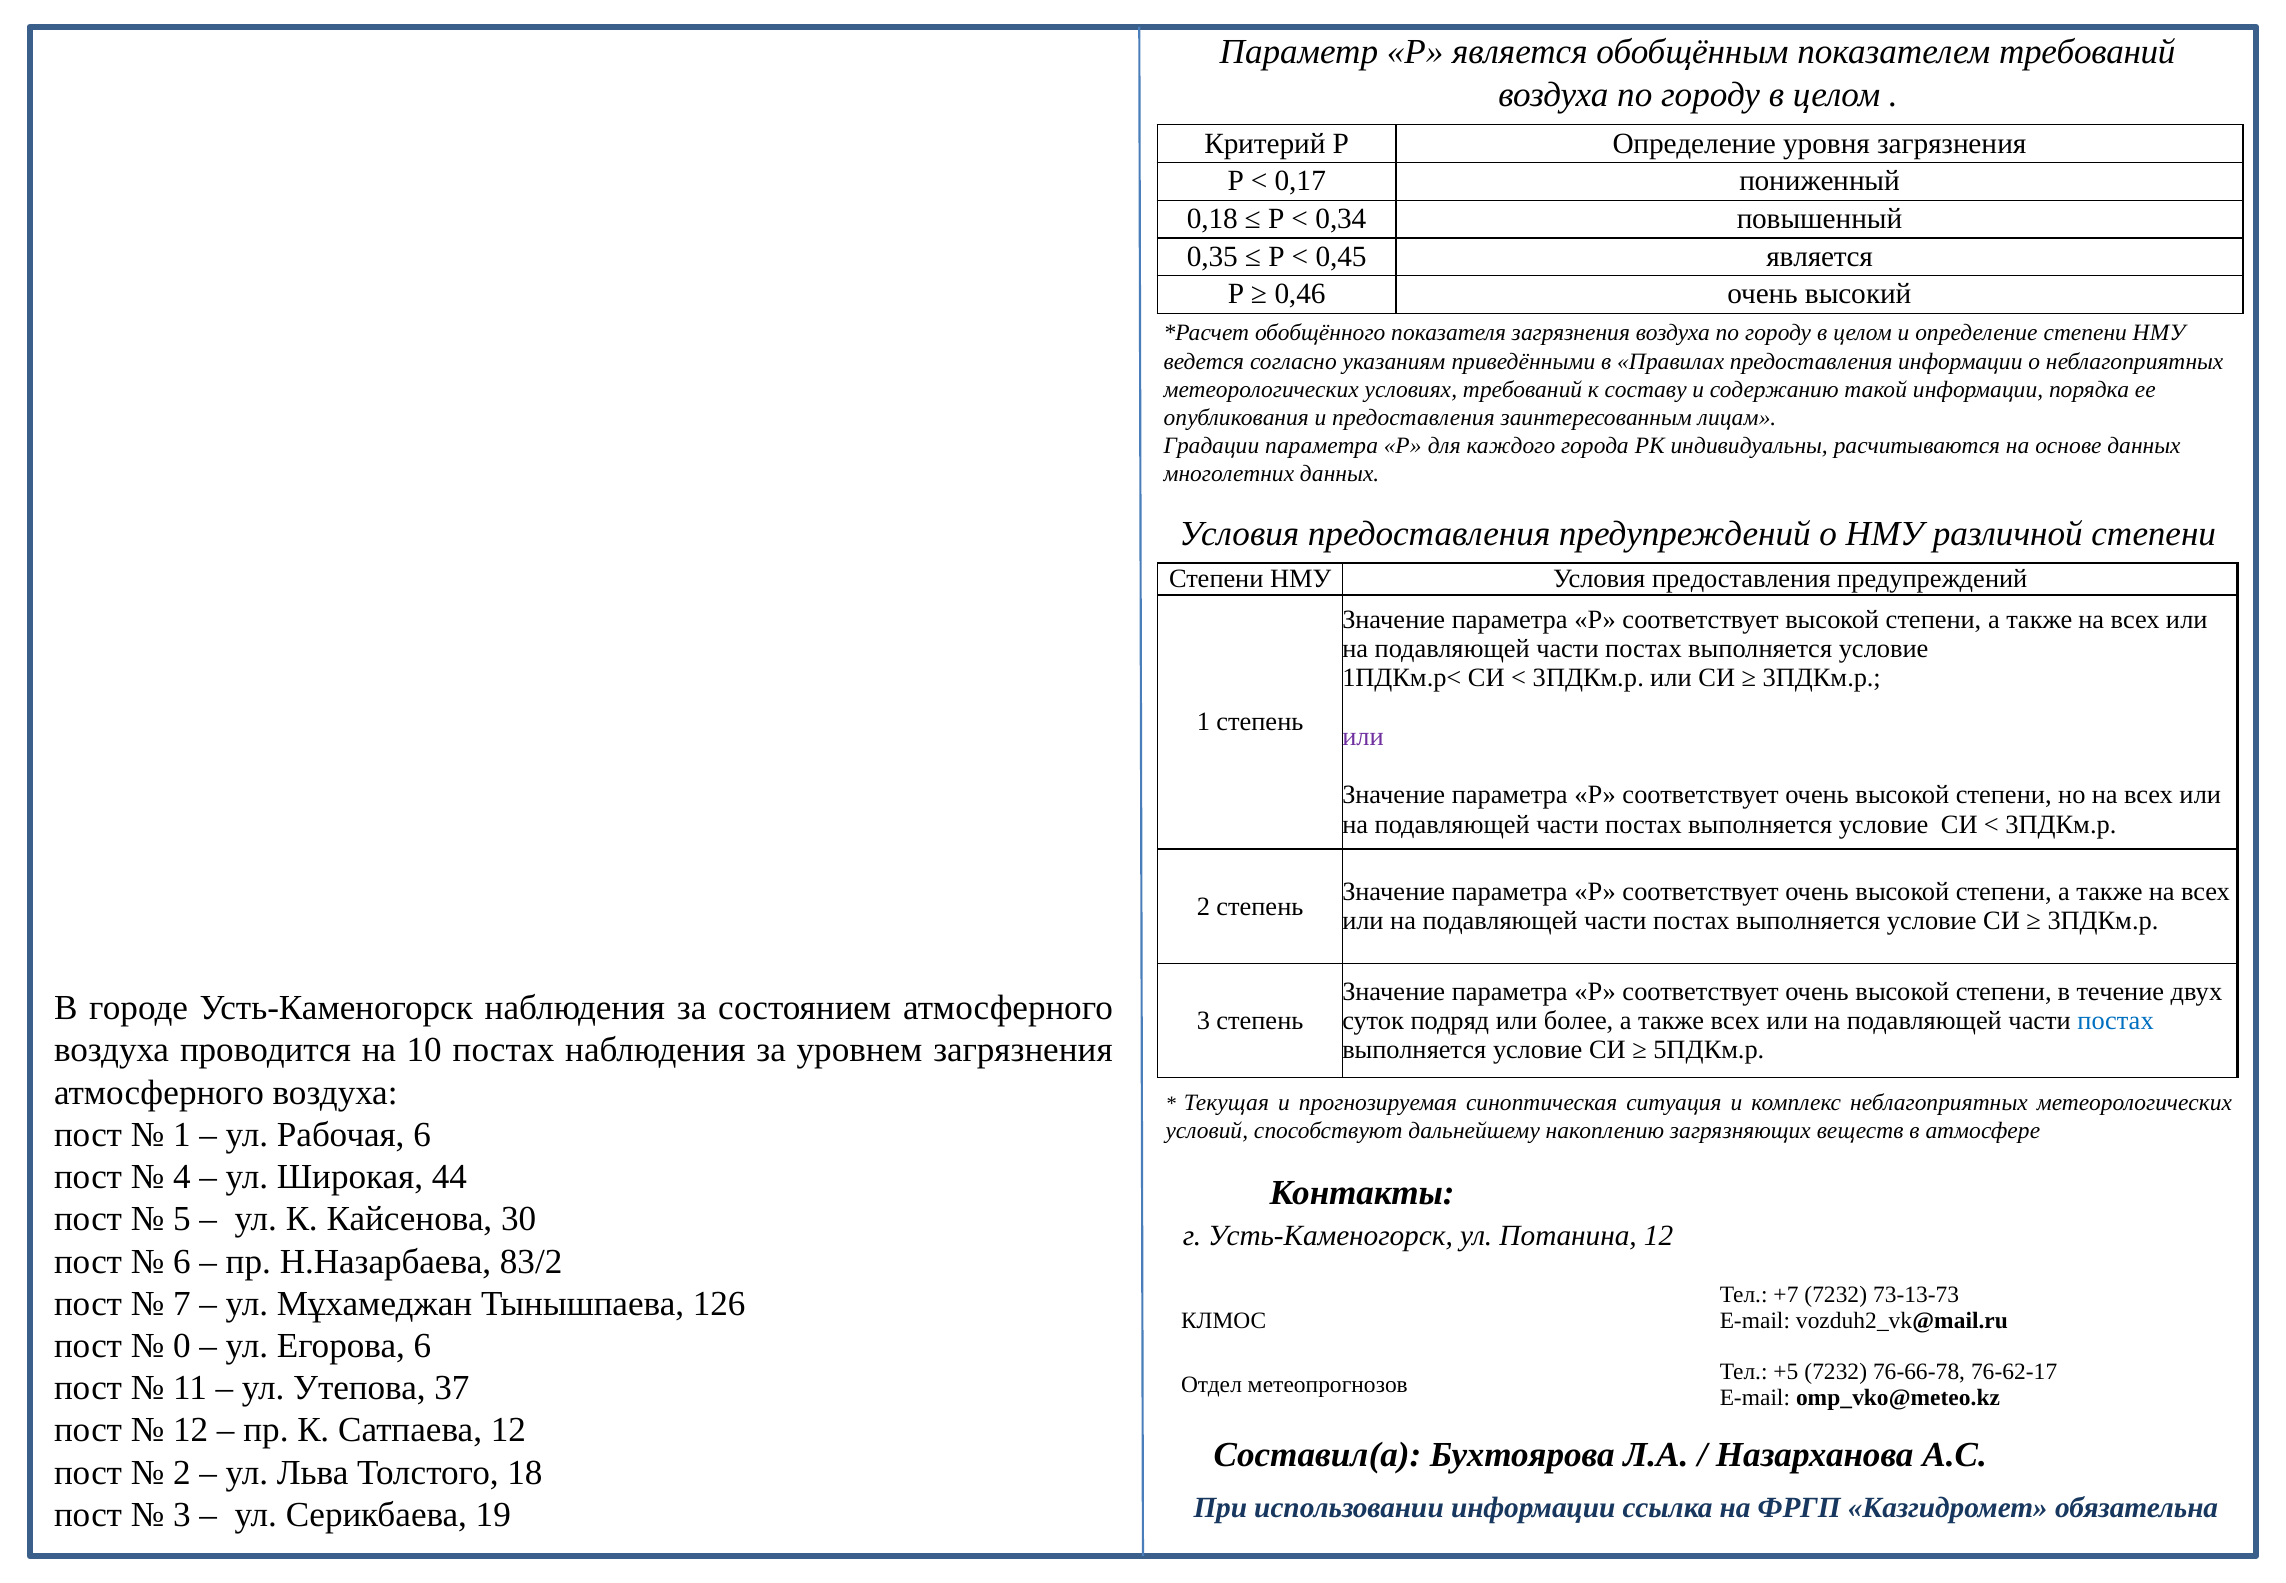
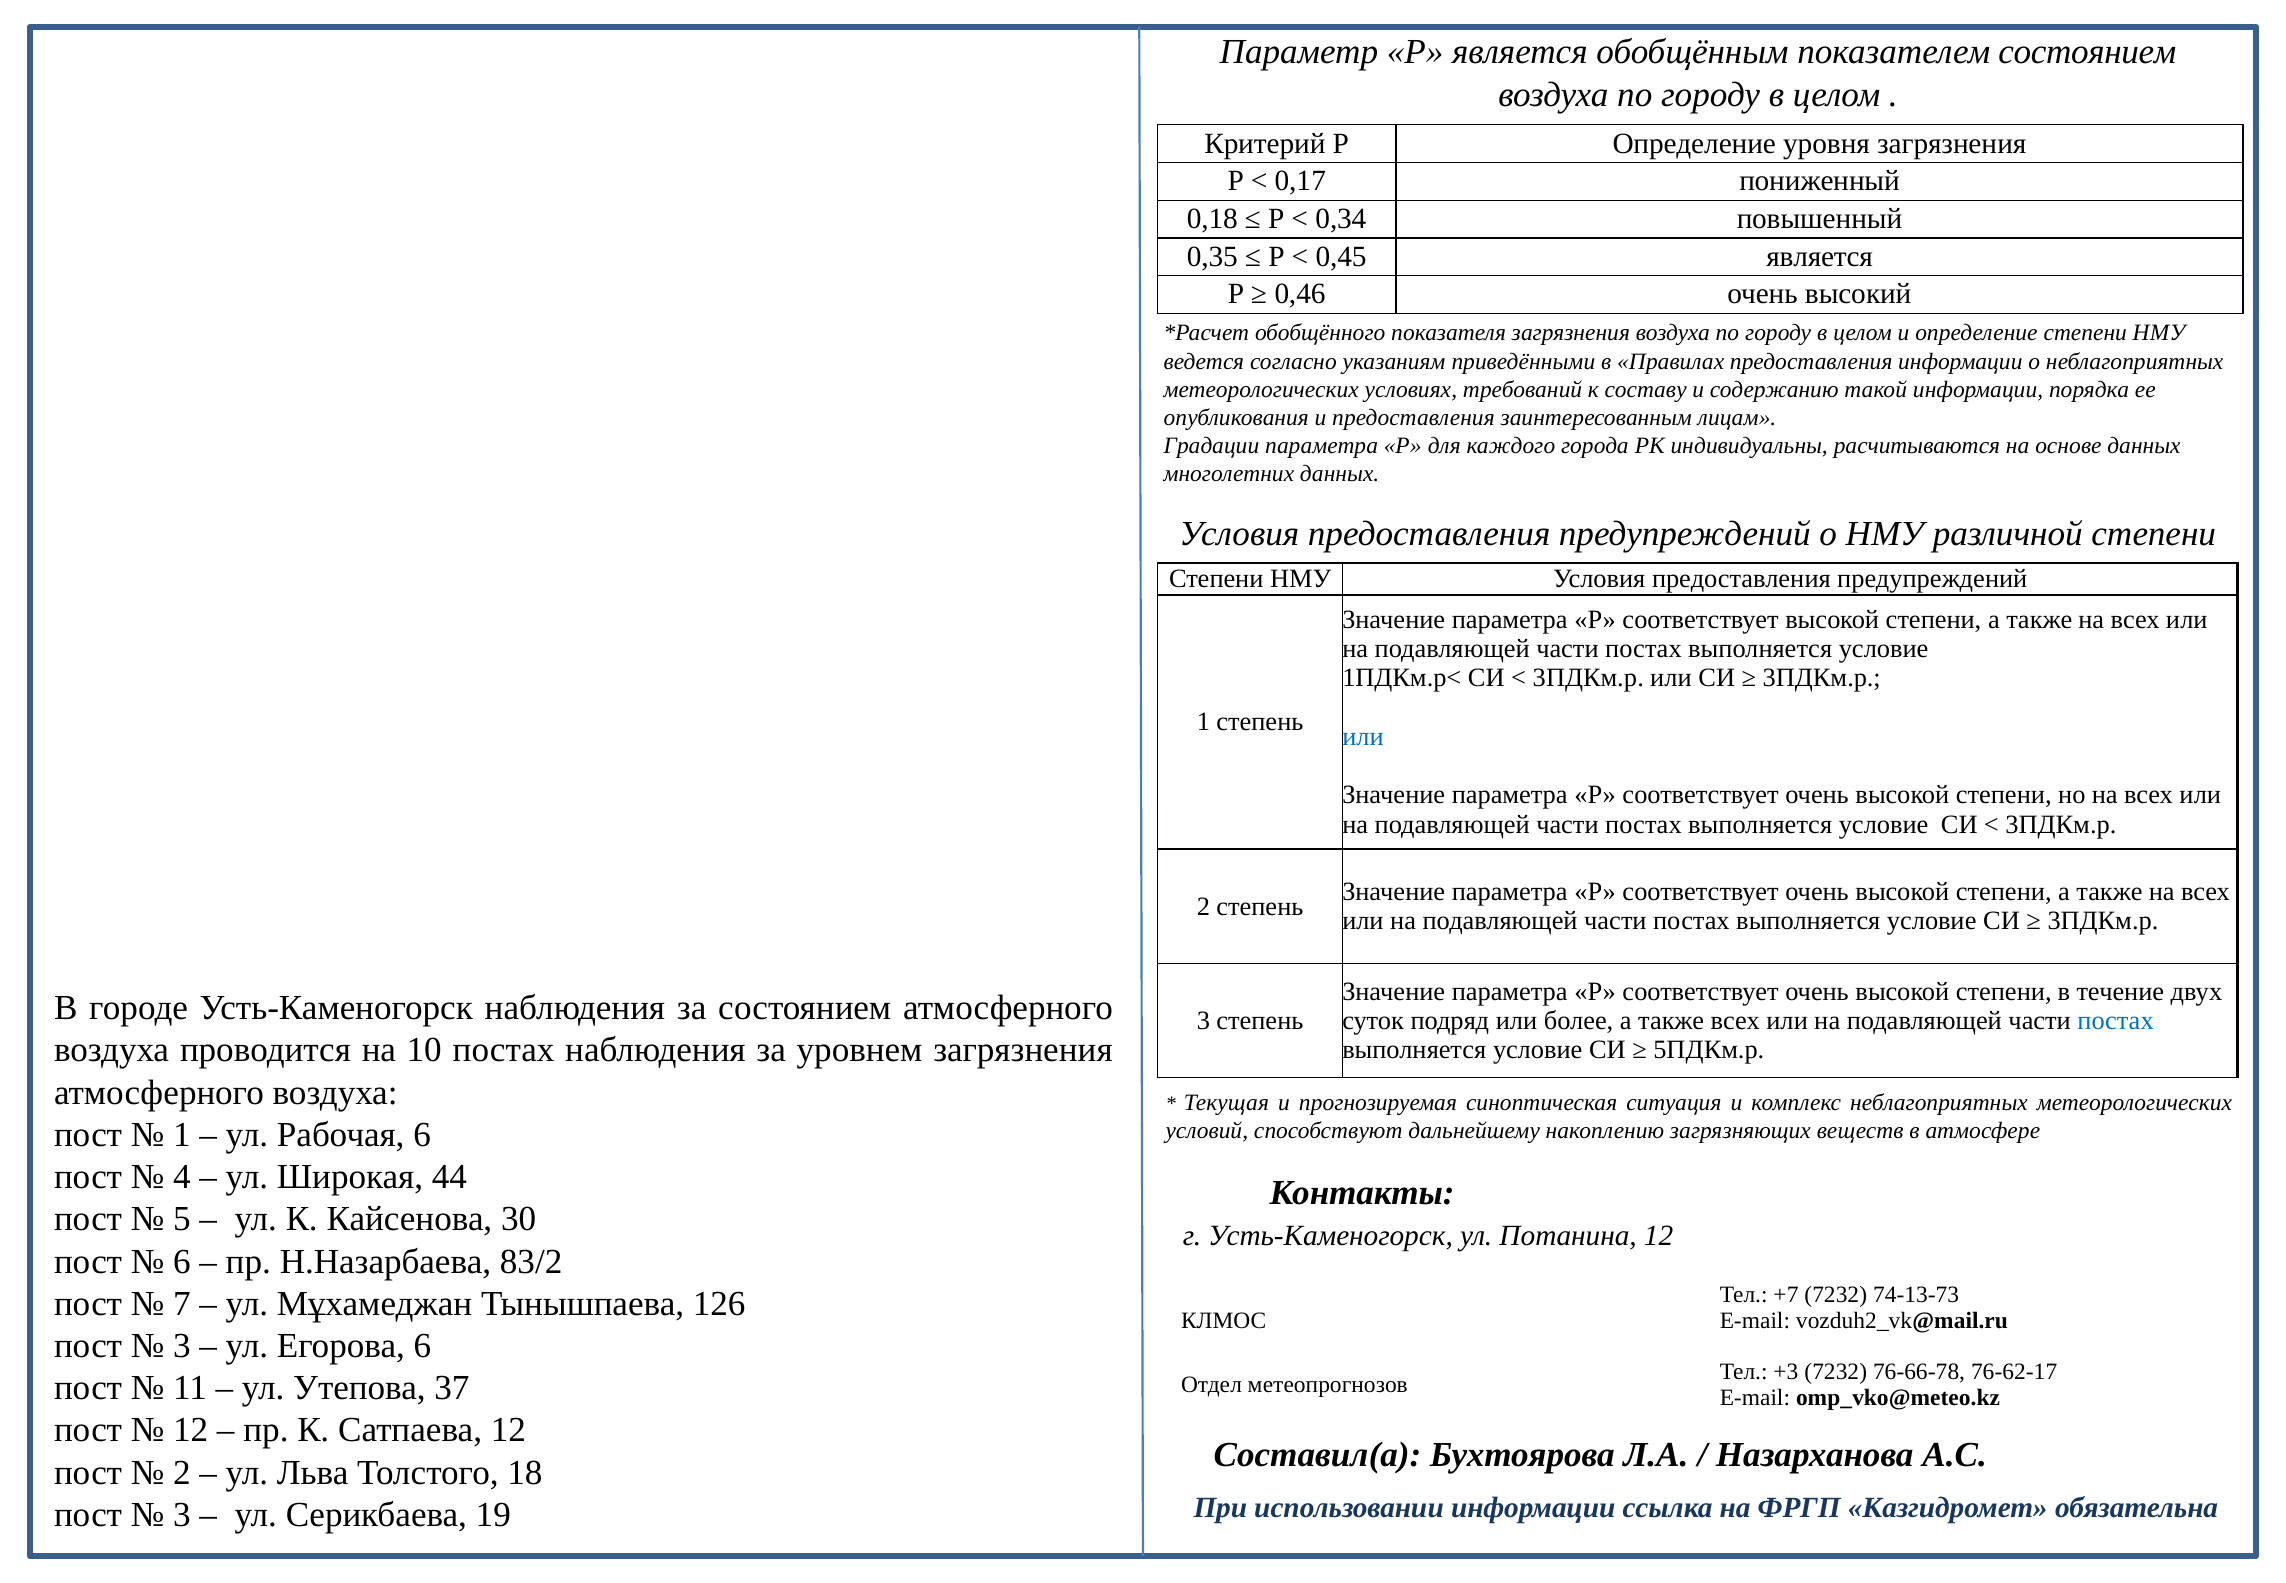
показателем требований: требований -> состоянием (2087, 52)
или colour: purple -> blue (1363, 737)
73-13-73: 73-13-73 -> 74-13-73 (1916, 1294)
0: 0 -> 3 (182, 1346)
+5: +5 -> +3 (1786, 1371)
